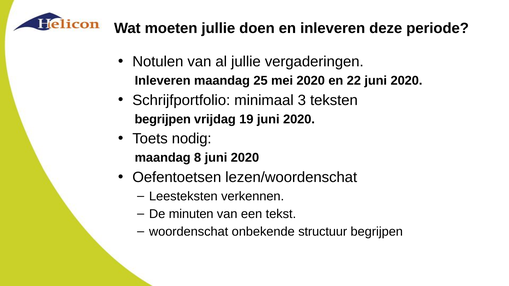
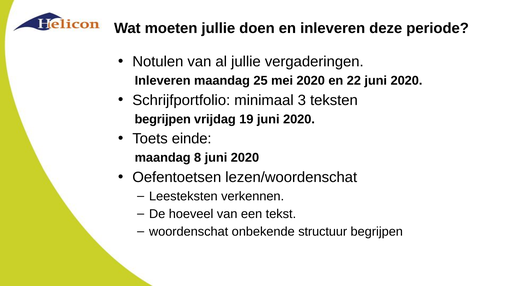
nodig: nodig -> einde (192, 139)
minuten: minuten -> hoeveel (191, 214)
